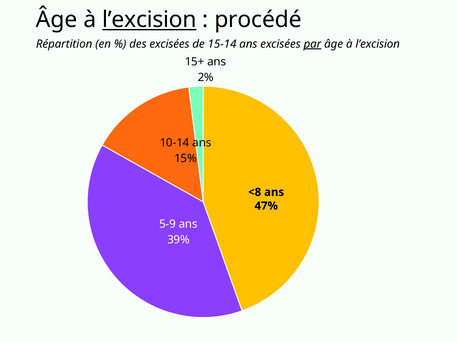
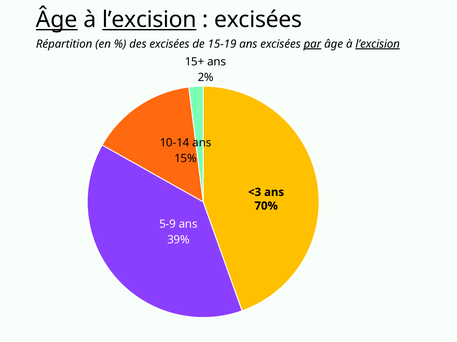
Âge underline: none -> present (57, 20)
procédé: procédé -> excisées (258, 20)
15-14: 15-14 -> 15-19 (222, 44)
l’excision underline: none -> present (378, 44)
<8: <8 -> <3 (255, 193)
47%: 47% -> 70% (266, 206)
